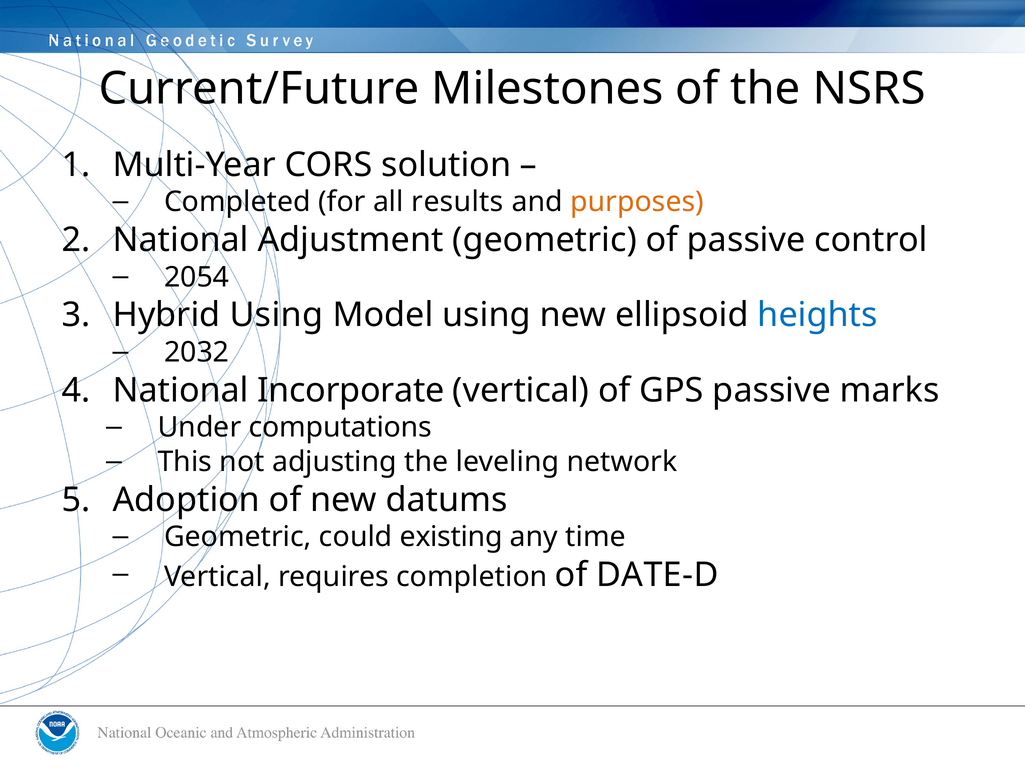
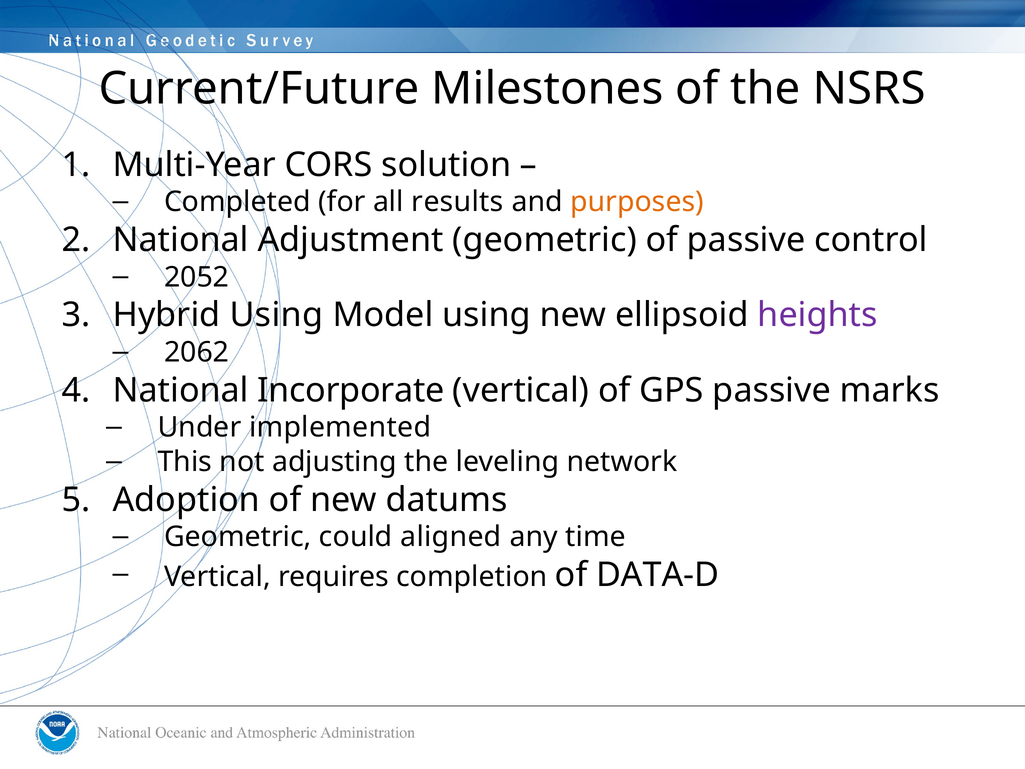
2054: 2054 -> 2052 (197, 277)
heights colour: blue -> purple (817, 315)
2032: 2032 -> 2062 (197, 352)
computations: computations -> implemented (340, 427)
existing: existing -> aligned (451, 537)
DATE-D: DATE-D -> DATA-D (658, 575)
